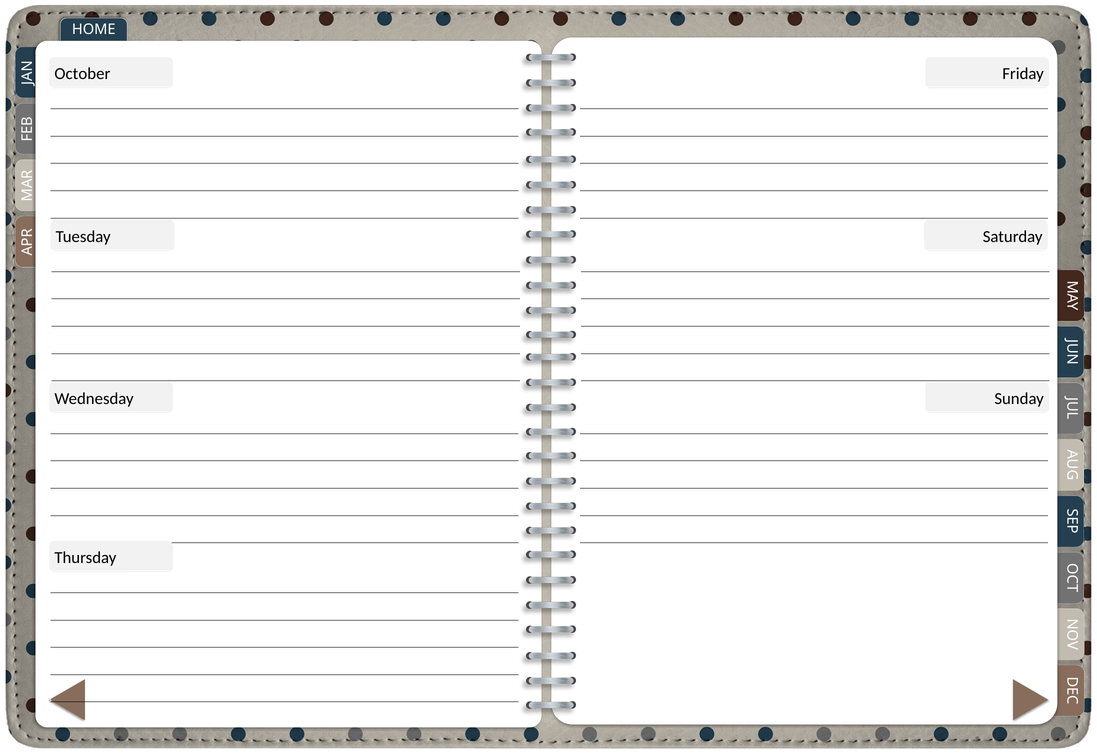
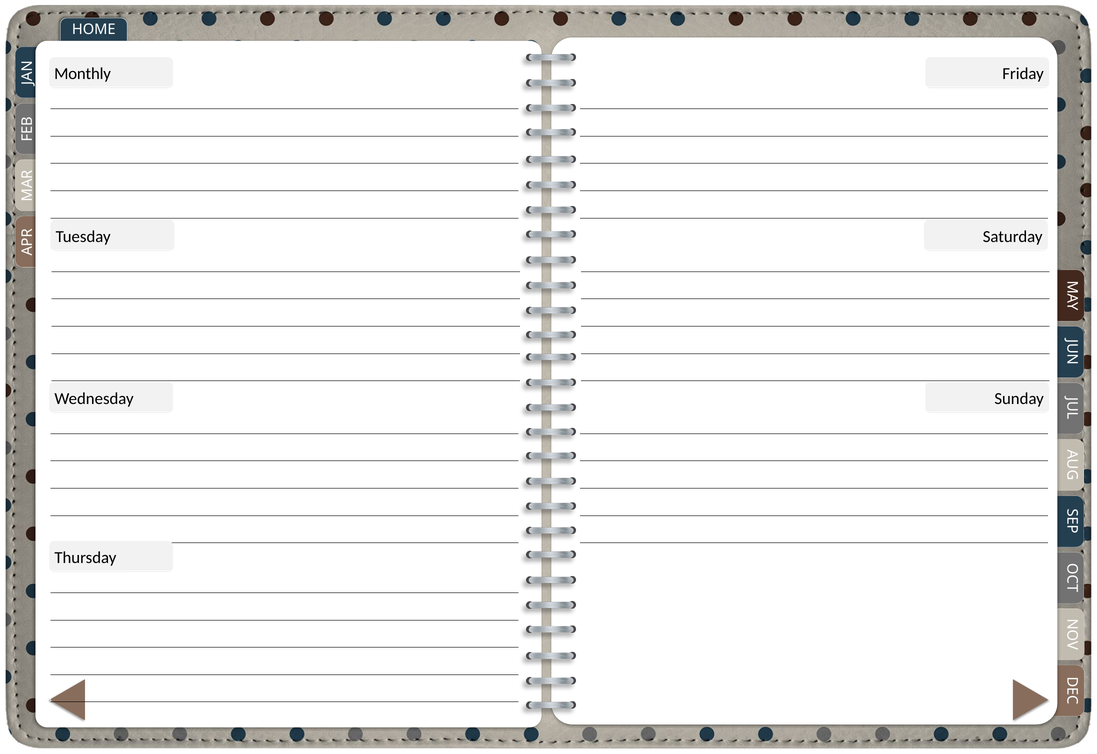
October: October -> Monthly (83, 74)
